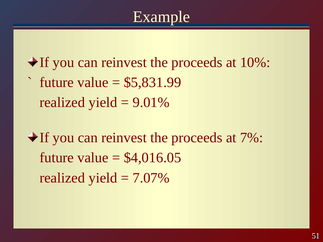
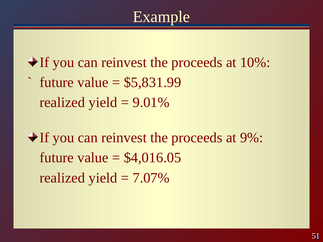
7%: 7% -> 9% (252, 138)
